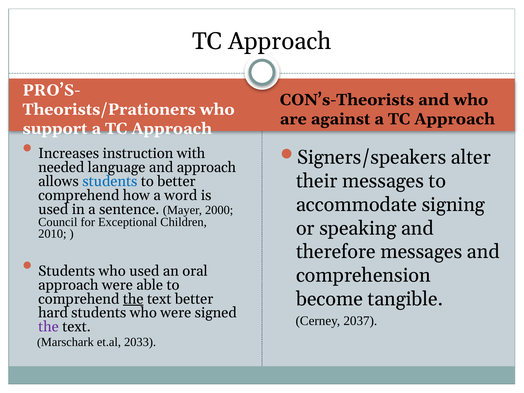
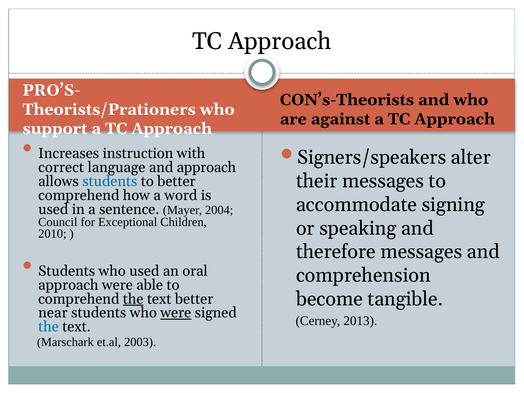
needed: needed -> correct (61, 167)
2000: 2000 -> 2004 (219, 210)
hard: hard -> near (53, 313)
were underline: none -> present (176, 313)
2037: 2037 -> 2013 (360, 321)
the colour: purple -> blue (49, 327)
2033: 2033 -> 2003 (140, 342)
